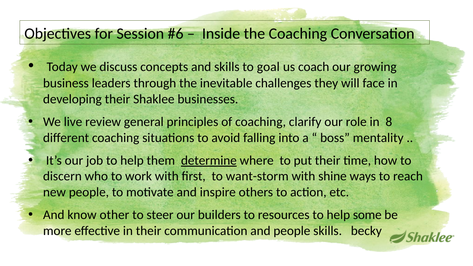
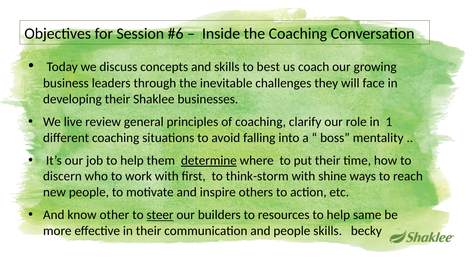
goal: goal -> best (268, 67)
8: 8 -> 1 (389, 122)
want-storm: want-storm -> think-storm (257, 176)
steer underline: none -> present (160, 215)
some: some -> same (367, 215)
